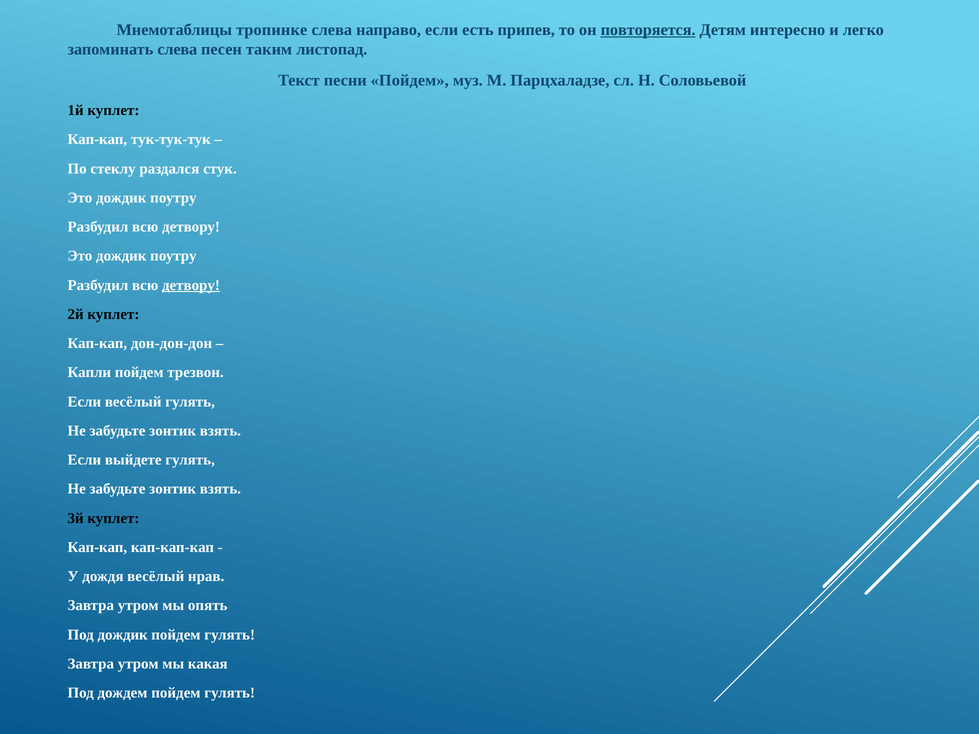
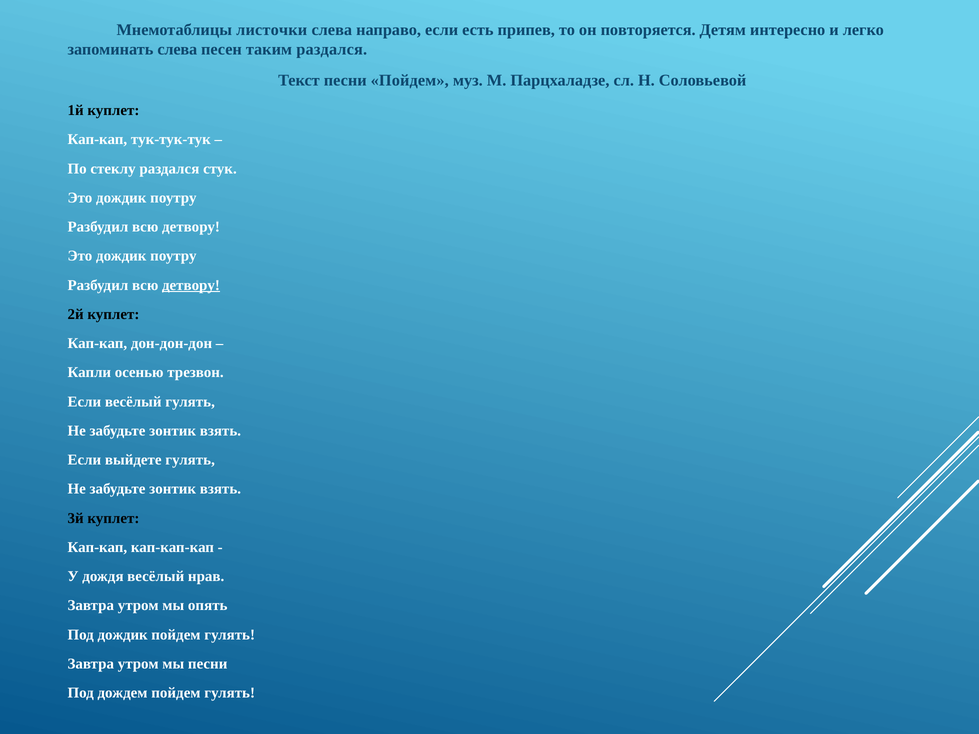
тропинке: тропинке -> листочки (272, 30)
повторяется underline: present -> none (648, 30)
таким листопад: листопад -> раздался (332, 49)
Капли пойдем: пойдем -> осенью (139, 373)
мы какая: какая -> песни (208, 664)
